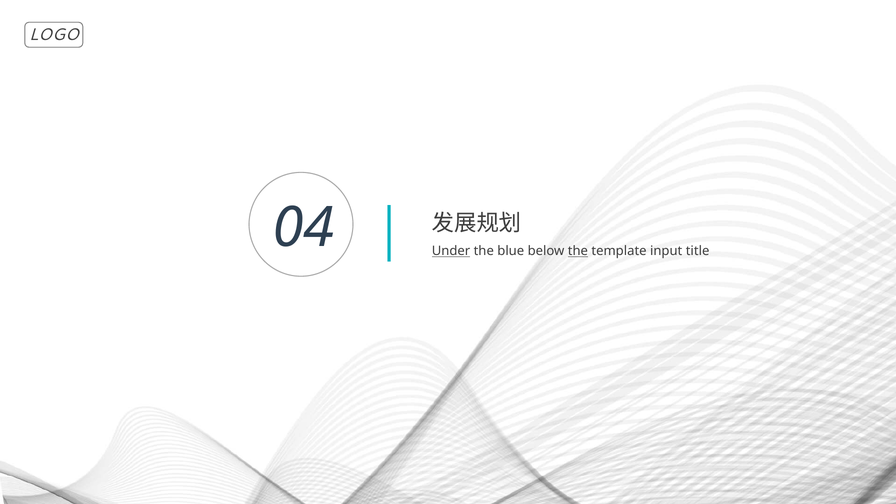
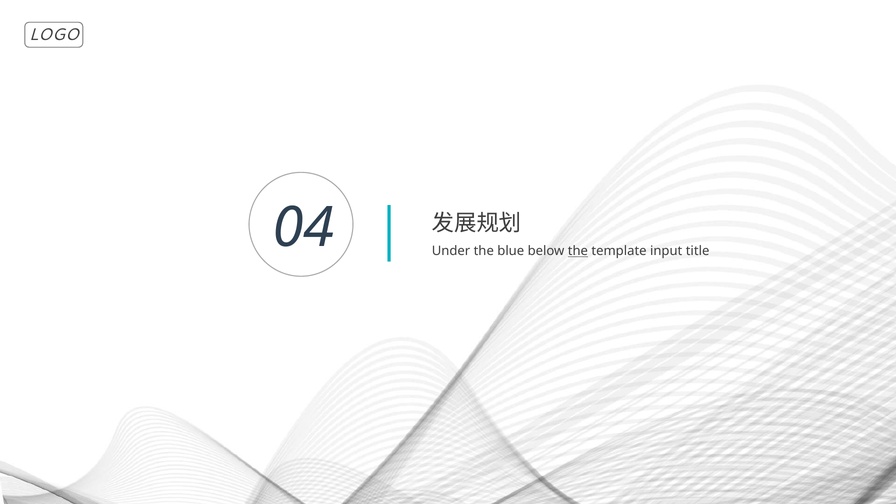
Under underline: present -> none (451, 251)
